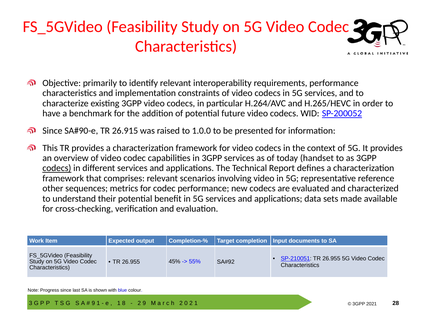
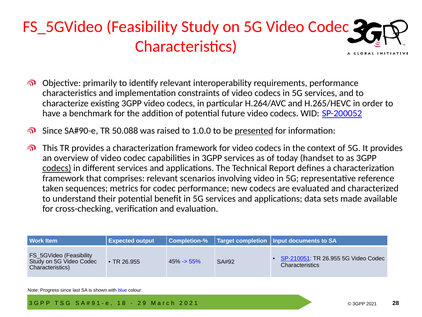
26.915: 26.915 -> 50.088 (125, 131)
presented underline: none -> present (254, 131)
other: other -> taken (53, 188)
